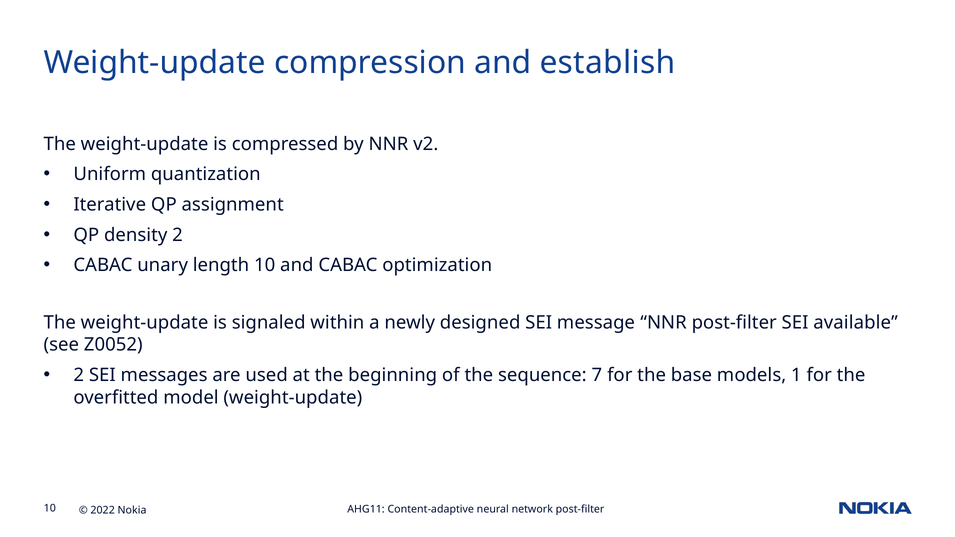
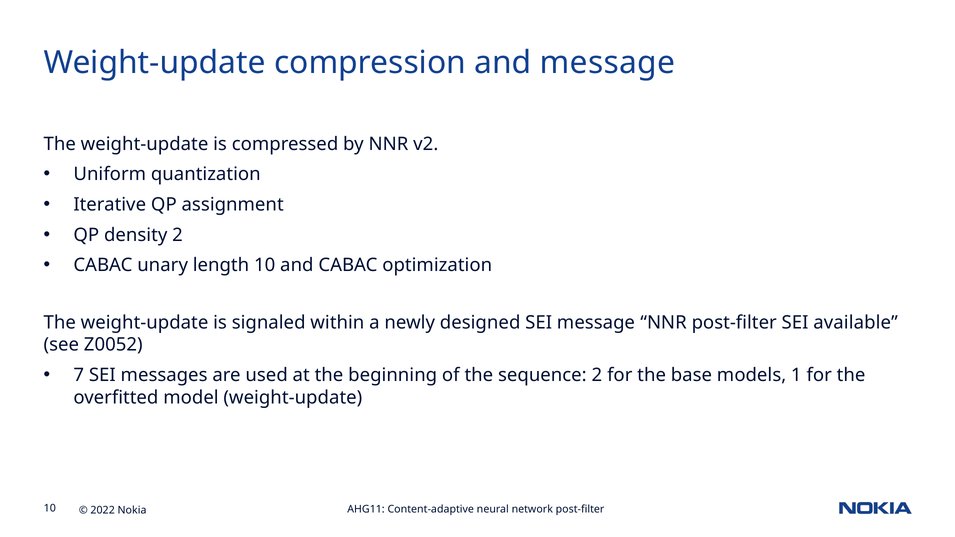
and establish: establish -> message (607, 63)
2: 2 -> 7 (79, 375)
sequence 7: 7 -> 2 (597, 375)
